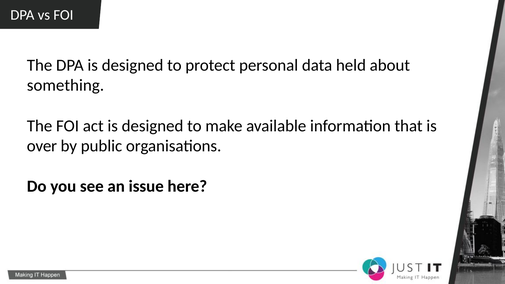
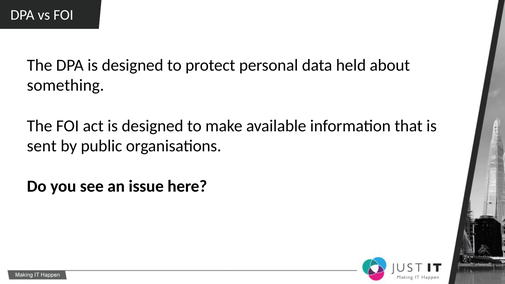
over: over -> sent (42, 146)
